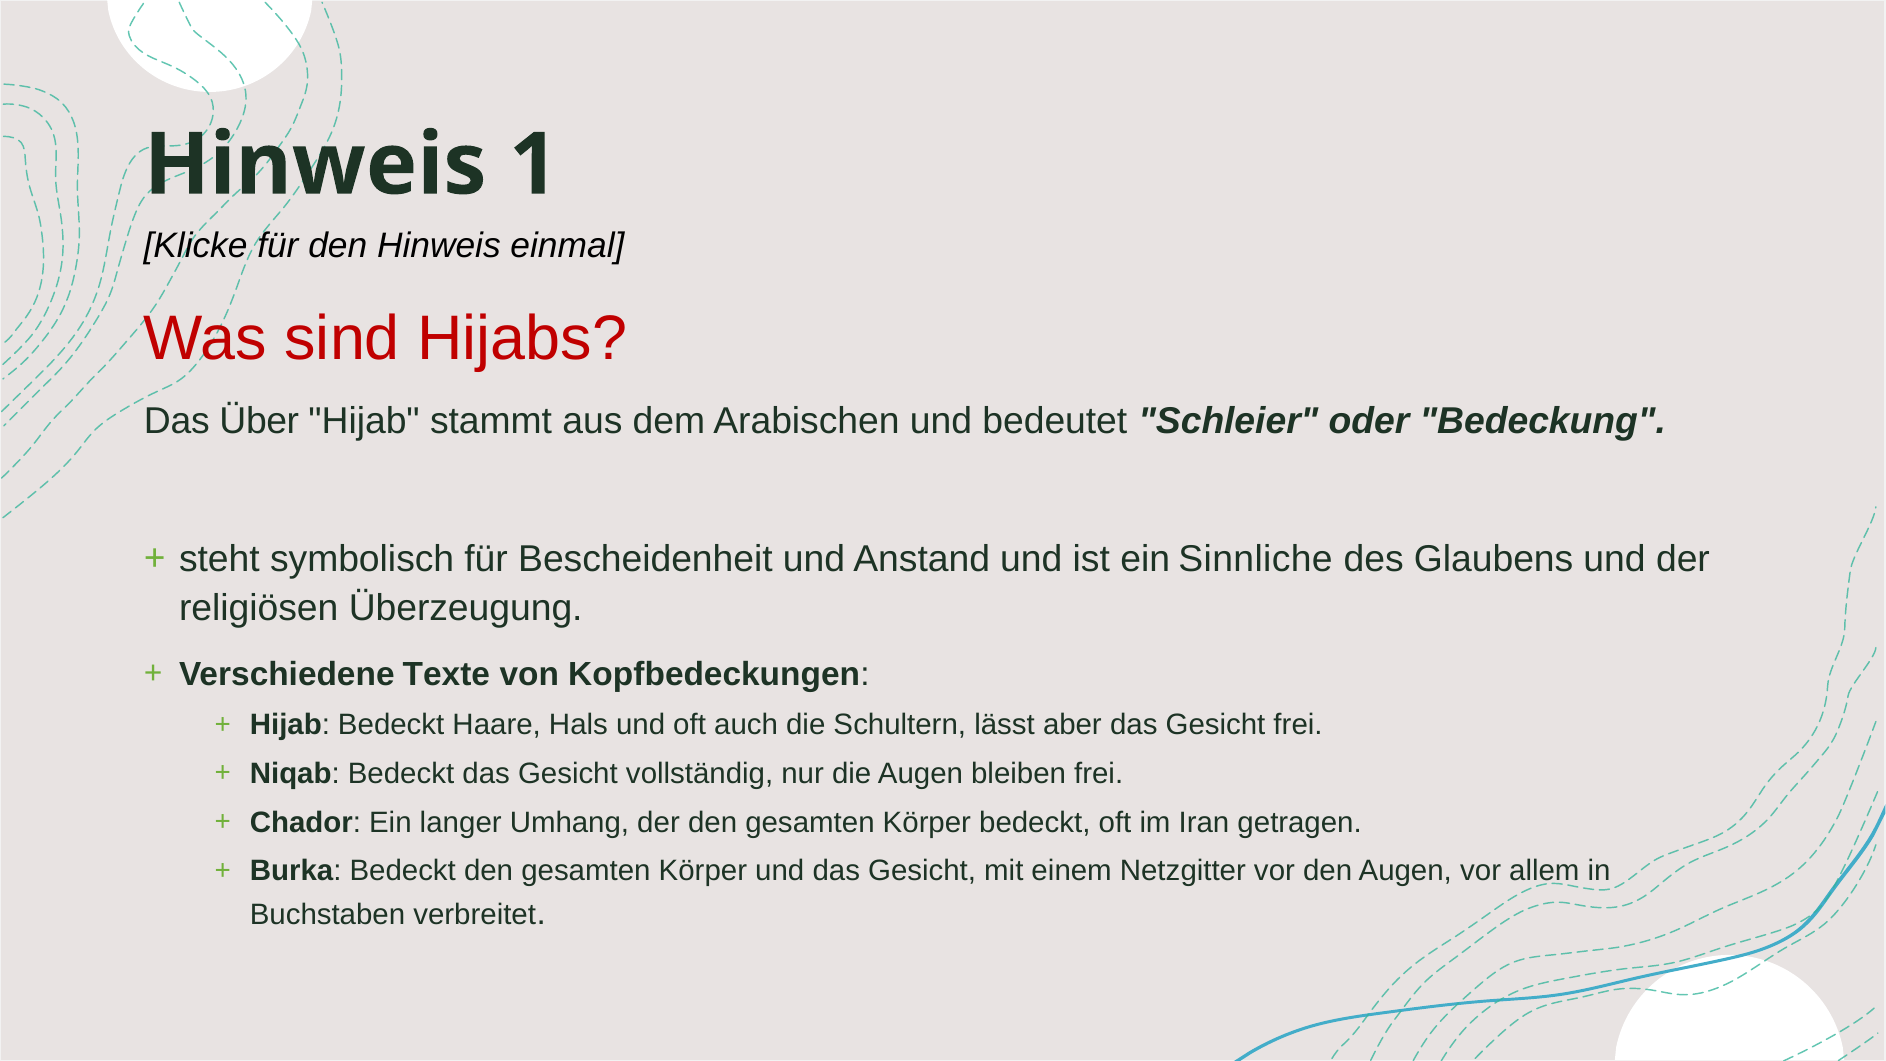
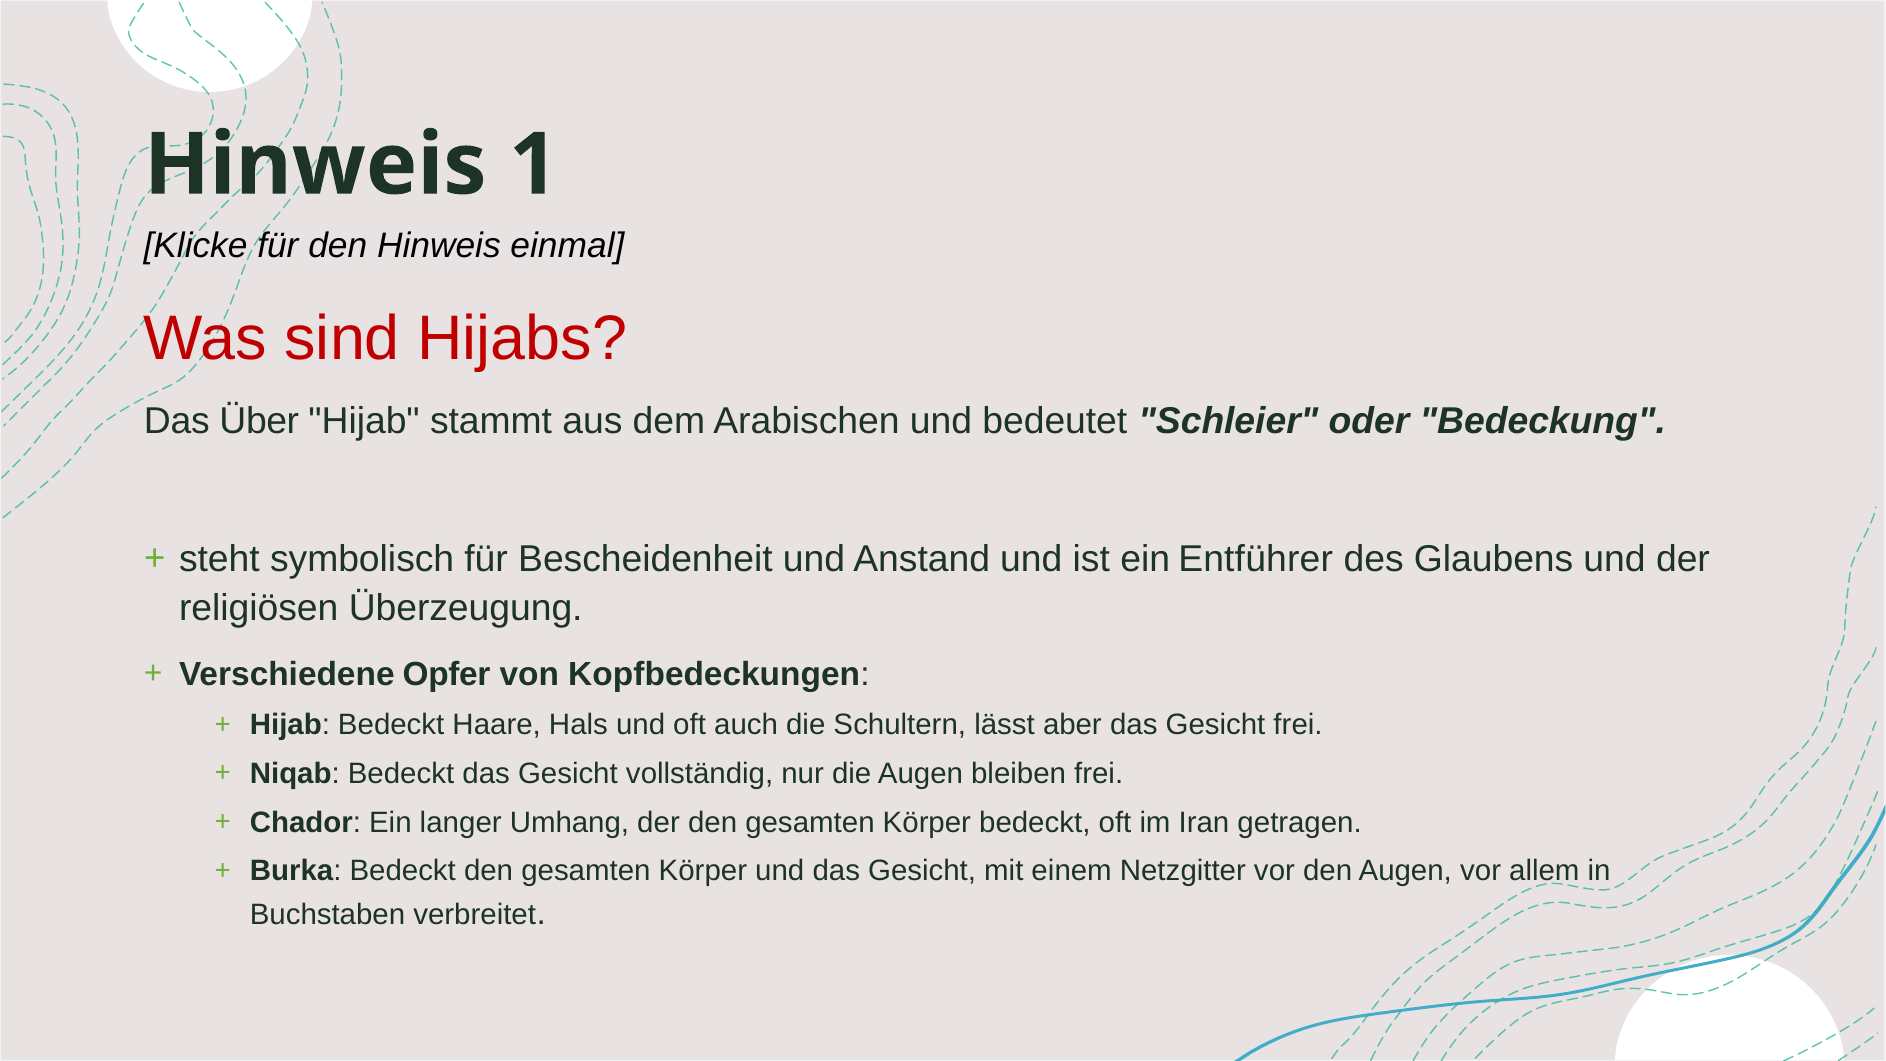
Sinnliche: Sinnliche -> Entführer (1256, 559)
Texte: Texte -> Opfer (447, 674)
